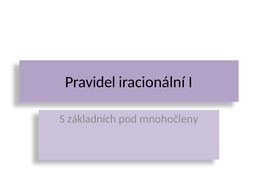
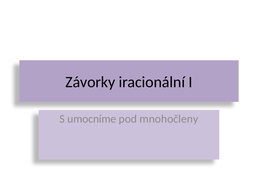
Pravidel: Pravidel -> Závorky (90, 82)
základních: základních -> umocníme (92, 119)
